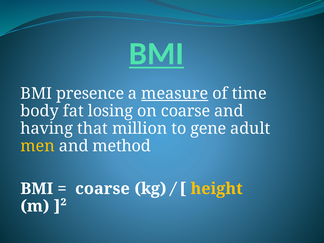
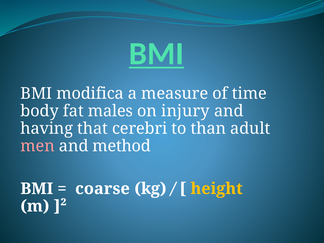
presence: presence -> modifica (90, 93)
measure underline: present -> none (175, 93)
losing: losing -> males (111, 111)
on coarse: coarse -> injury (185, 111)
million: million -> cerebri (140, 128)
gene: gene -> than (208, 128)
men colour: yellow -> pink (38, 146)
